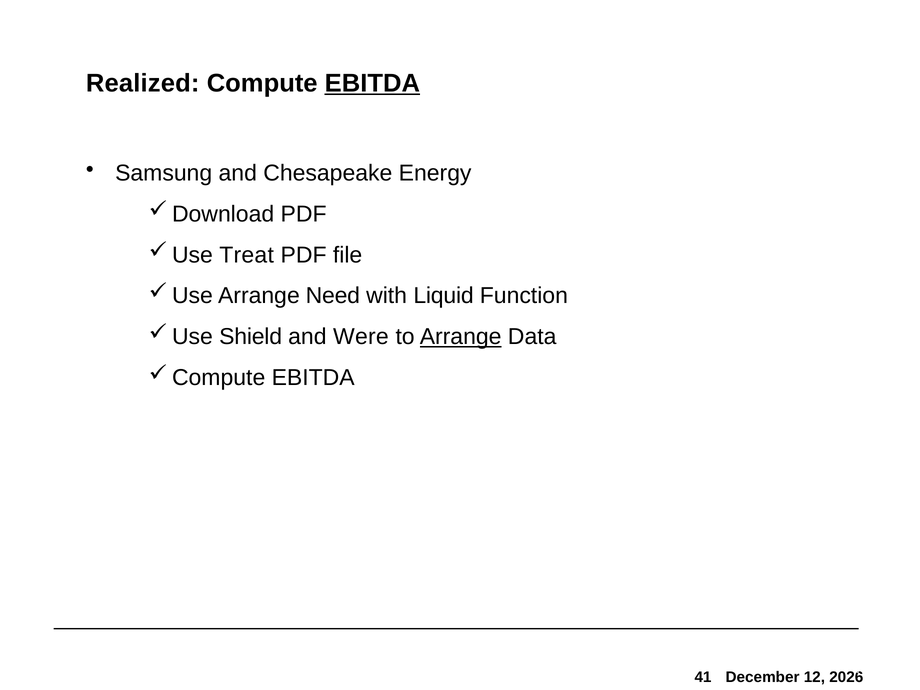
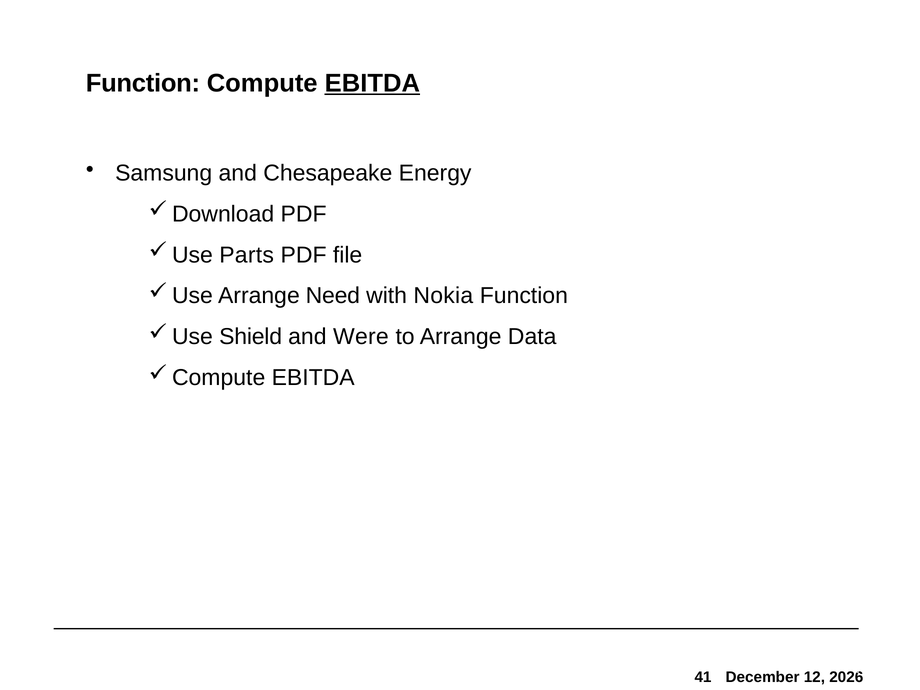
Realized: Realized -> Function (143, 83)
Treat: Treat -> Parts (247, 255)
Liquid: Liquid -> Nokia (443, 296)
Arrange underline: present -> none (461, 337)
